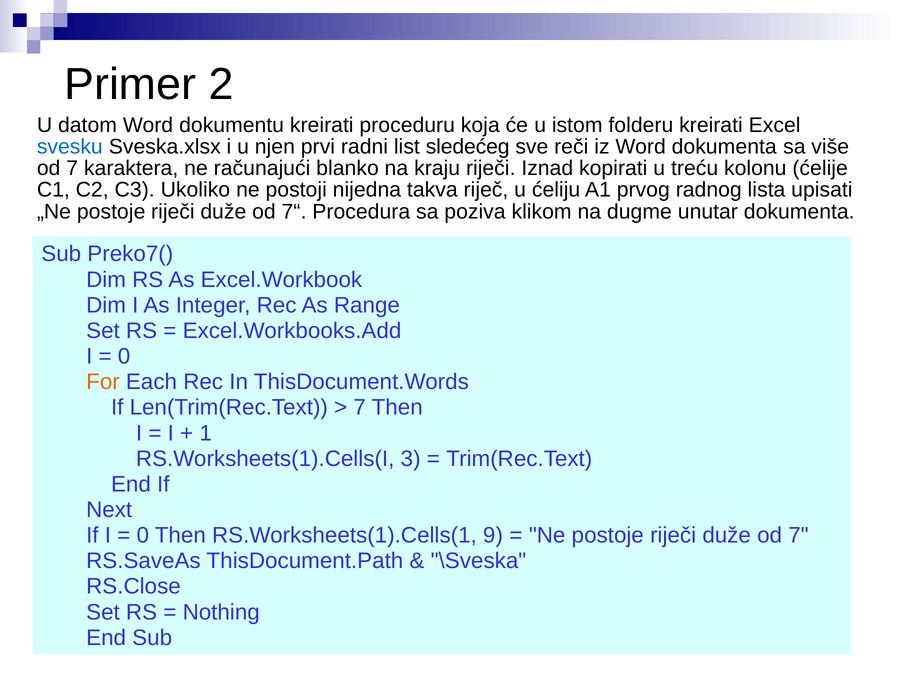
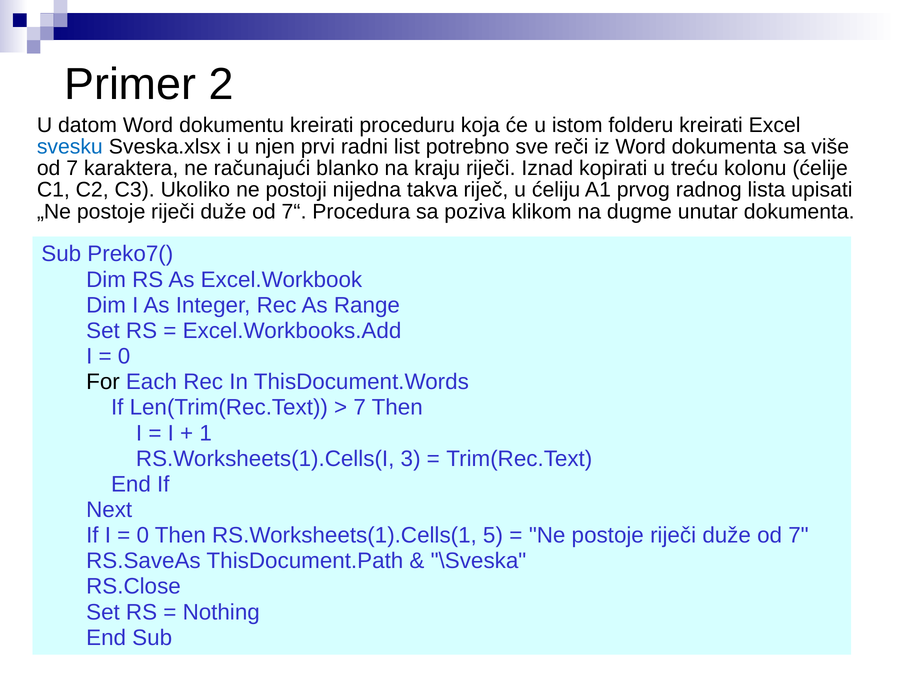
sledećeg: sledećeg -> potrebno (468, 147)
For colour: orange -> black (103, 382)
9: 9 -> 5 (493, 535)
